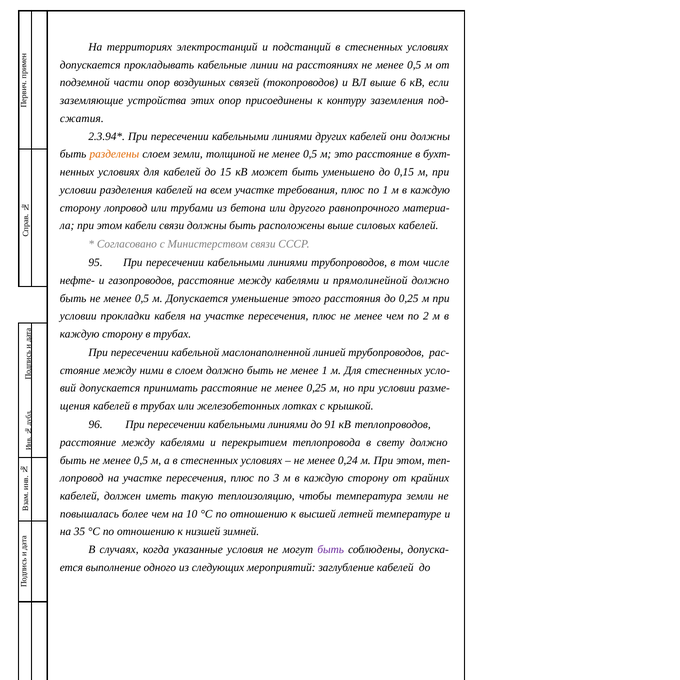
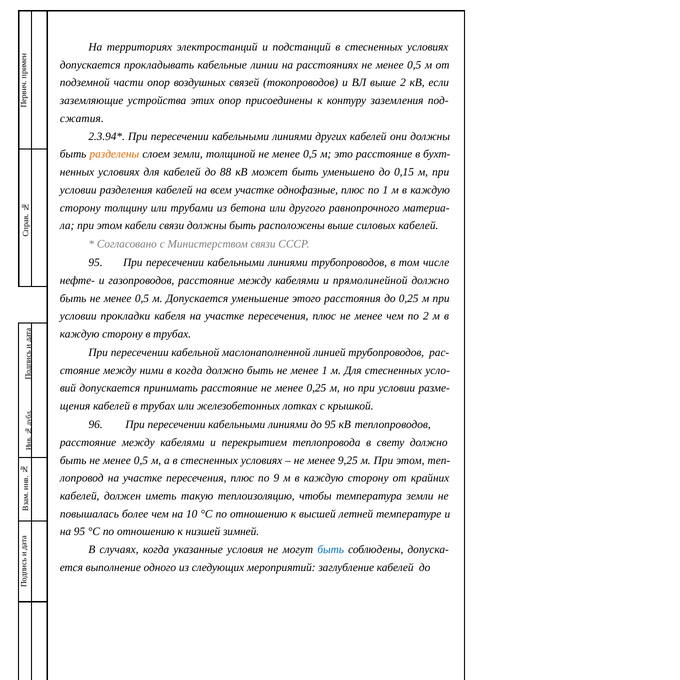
выше 6: 6 -> 2 (403, 83)
15: 15 -> 88 (226, 172)
требования: требования -> однофазные (308, 190)
сторону лопровод: лопровод -> толщину (126, 208)
в слоем: слоем -> когда (189, 370)
до 91: 91 -> 95 (330, 424)
0,24: 0,24 -> 9,25 (348, 460)
3: 3 -> 9 (276, 478)
на 35: 35 -> 95 (79, 532)
быть colour: purple -> blue (331, 550)
